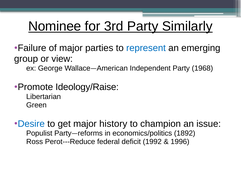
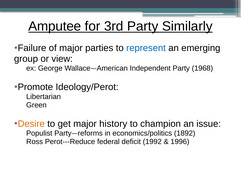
Nominee: Nominee -> Amputee (55, 26)
Ideology/Raise: Ideology/Raise -> Ideology/Perot (87, 87)
Desire colour: blue -> orange (31, 124)
